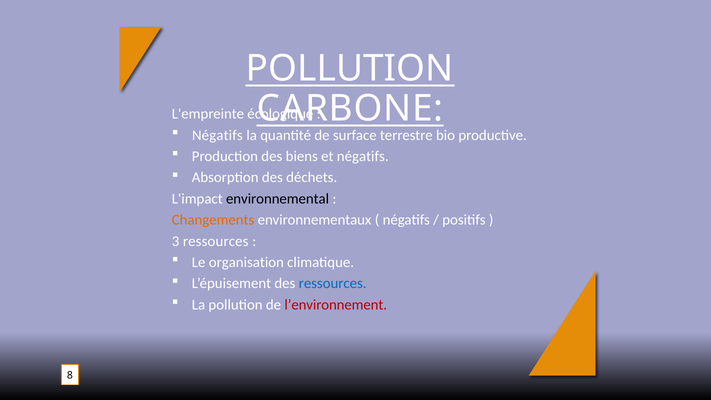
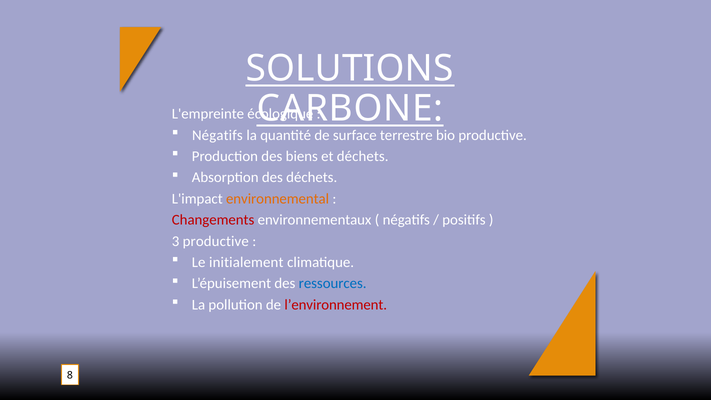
POLLUTION: POLLUTION -> SOLUTIONS (350, 69)
et négatifs: négatifs -> déchets (363, 156)
environnemental colour: black -> orange (278, 199)
Changements colour: orange -> red (213, 220)
3 ressources: ressources -> productive (216, 241)
organisation: organisation -> initialement (246, 262)
